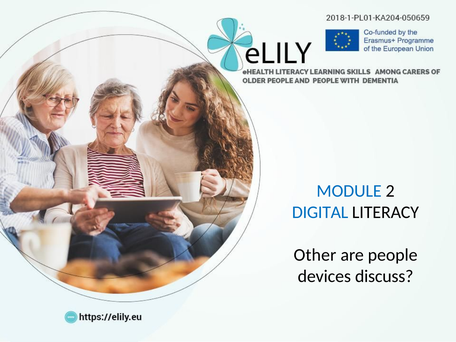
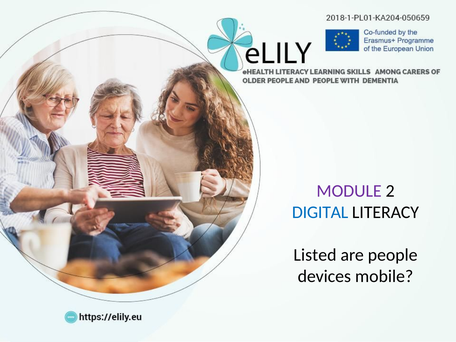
MODULE colour: blue -> purple (349, 191)
Other: Other -> Listed (315, 255)
discuss: discuss -> mobile (384, 276)
